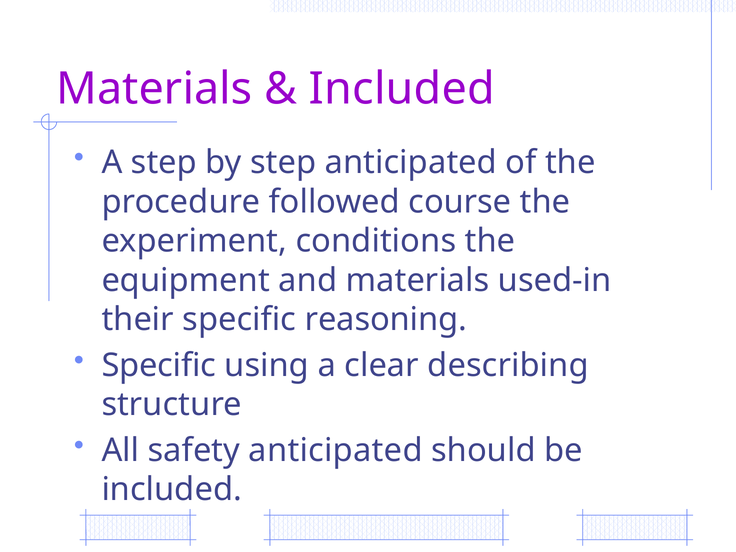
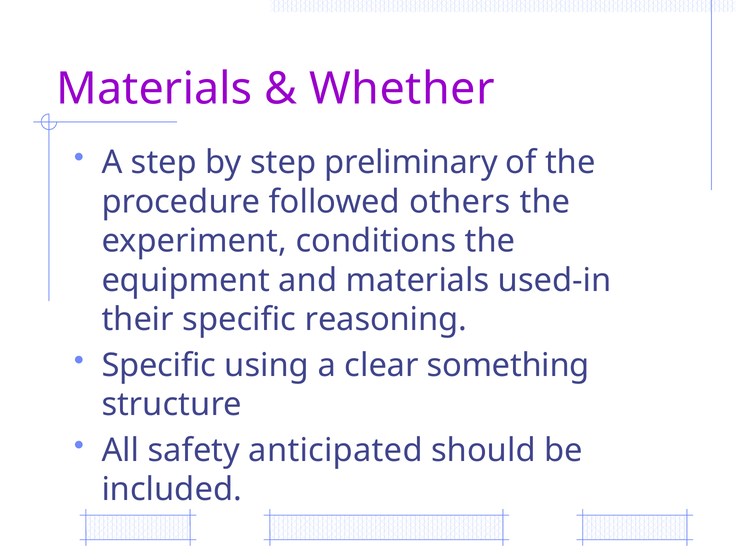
Included: Included -> Whether (402, 89)
step anticipated: anticipated -> preliminary (411, 162)
course: course -> others (460, 202)
describing: describing -> something (508, 365)
